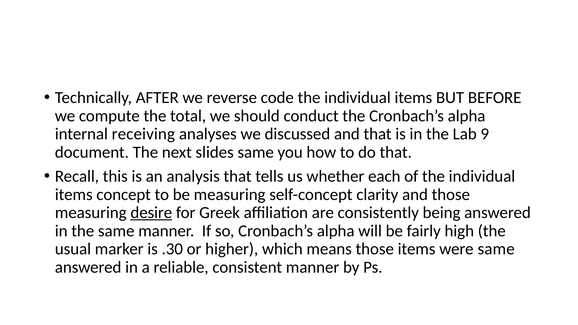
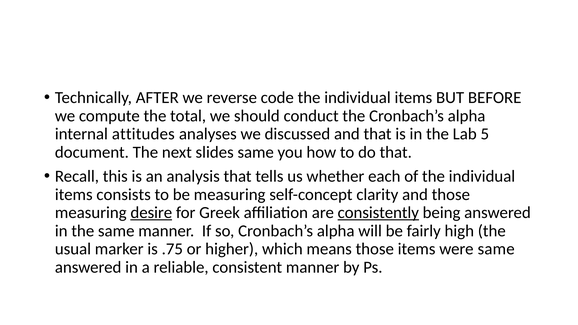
receiving: receiving -> attitudes (143, 134)
9: 9 -> 5 (485, 134)
concept: concept -> consists (124, 195)
consistently underline: none -> present (378, 213)
.30: .30 -> .75 (172, 249)
